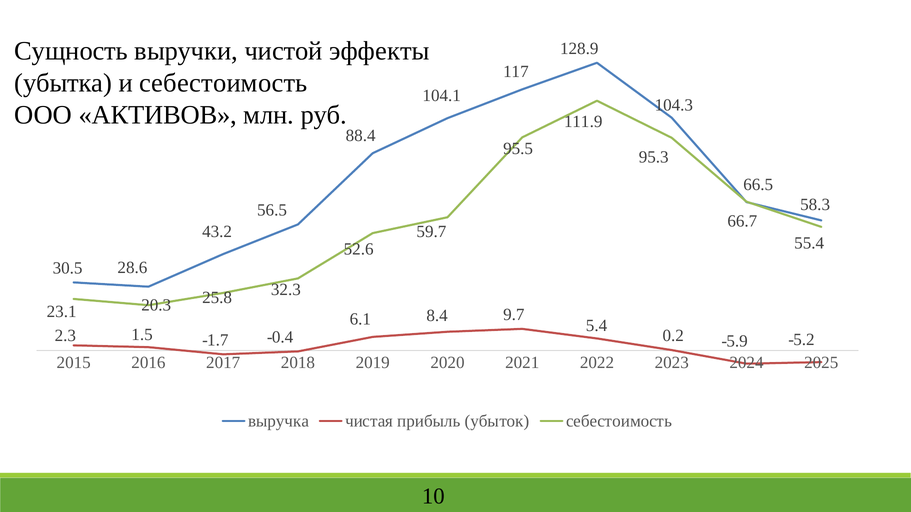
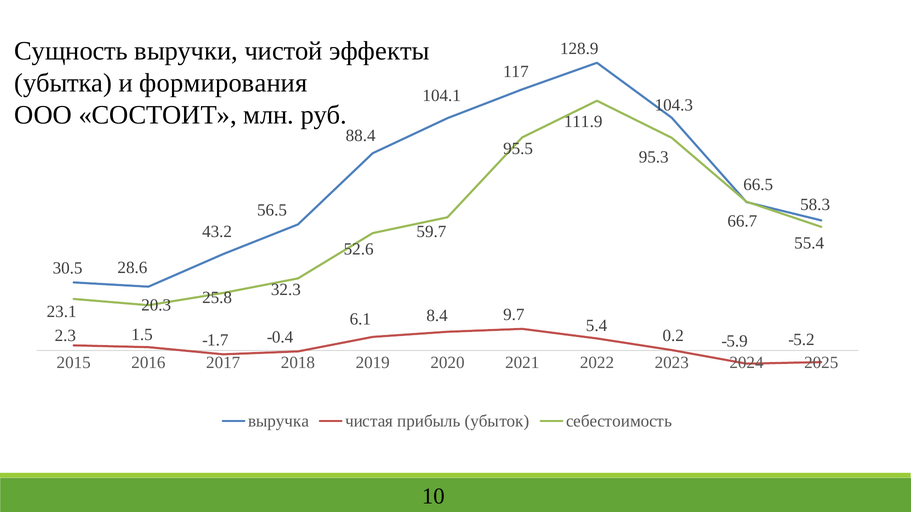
и себестоимость: себестоимость -> формирования (224, 83)
АКТИВОВ: АКТИВОВ -> СОСТОИТ (158, 115)
